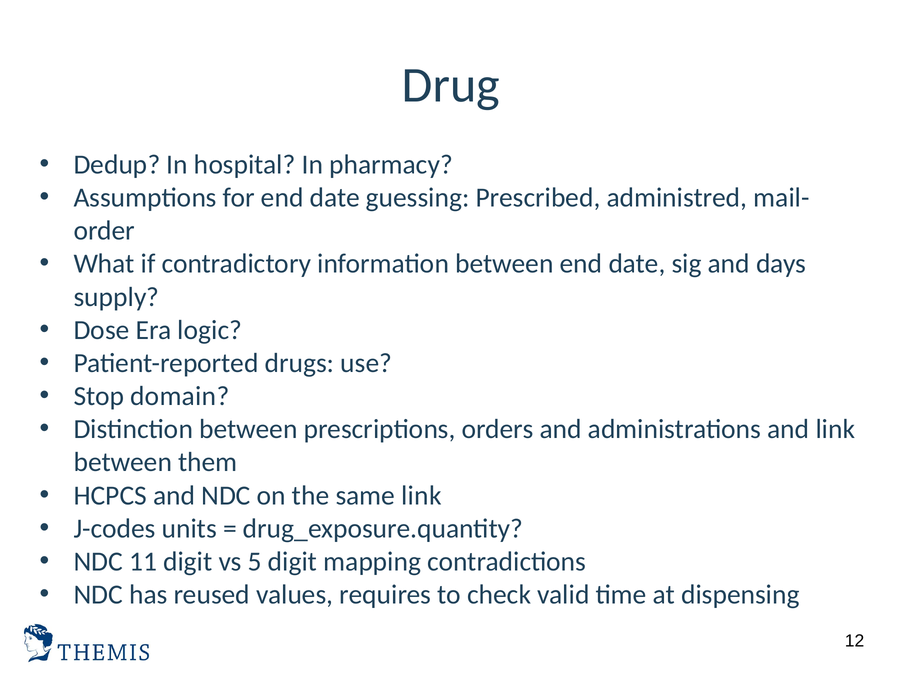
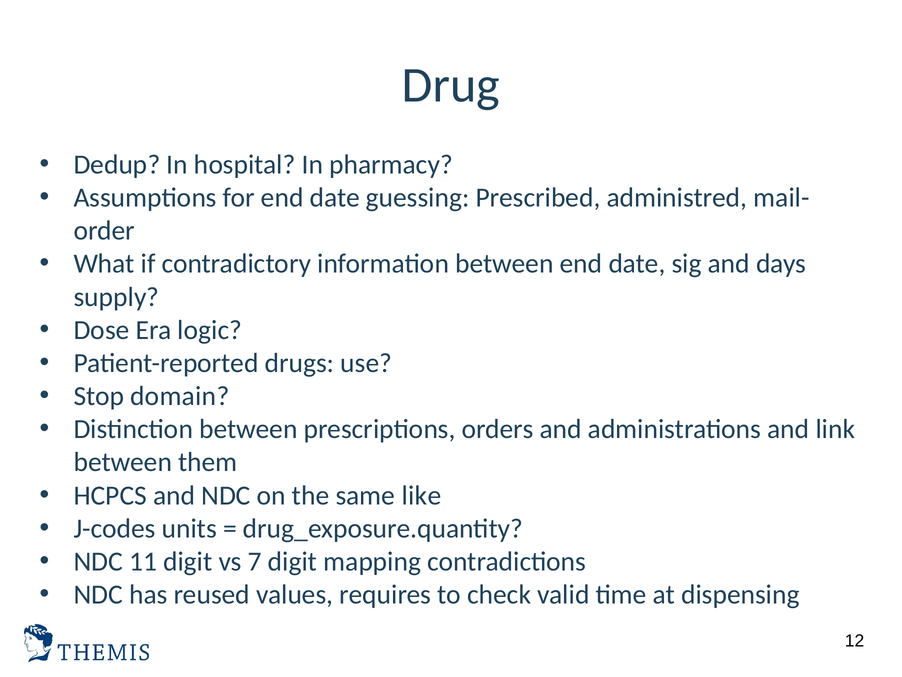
same link: link -> like (421, 495)
5: 5 -> 7 (255, 561)
